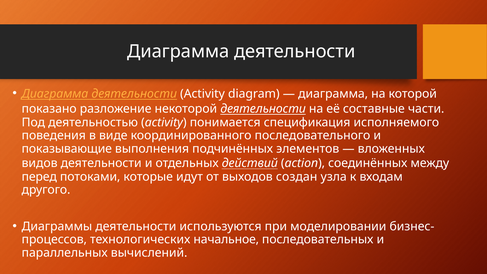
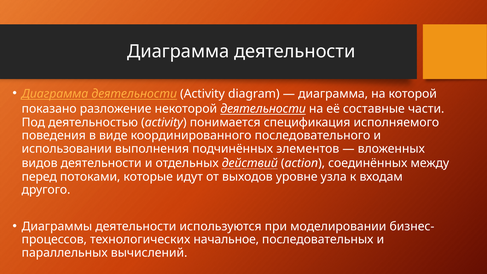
показывающие: показывающие -> использовании (67, 149)
создан: создан -> уровне (297, 177)
